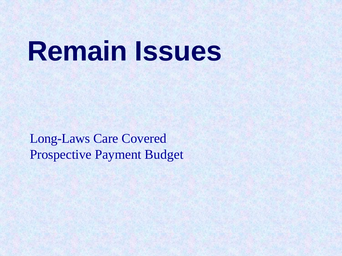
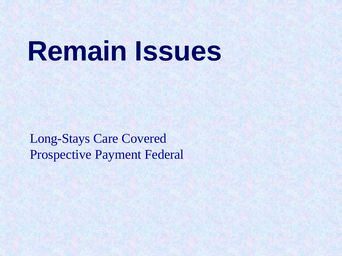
Long-Laws: Long-Laws -> Long-Stays (60, 139)
Budget: Budget -> Federal (164, 155)
